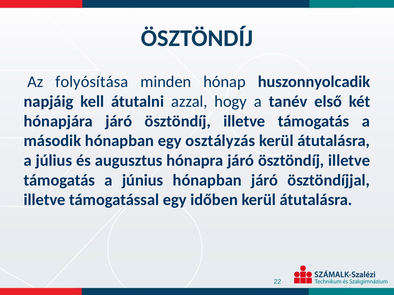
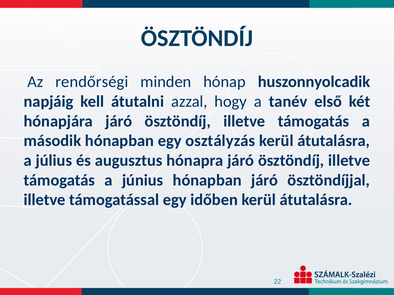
folyósítása: folyósítása -> rendőrségi (92, 82)
